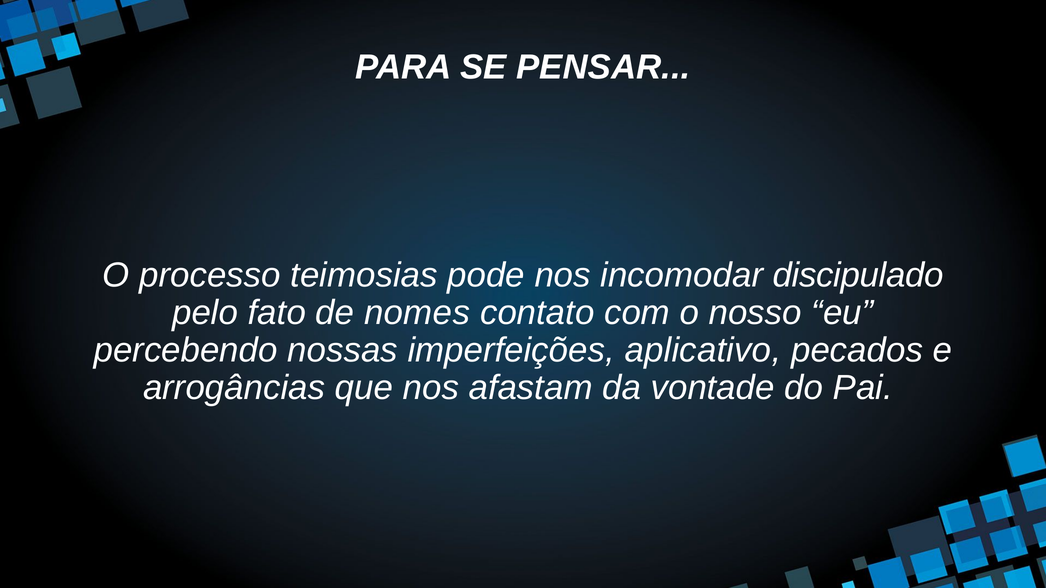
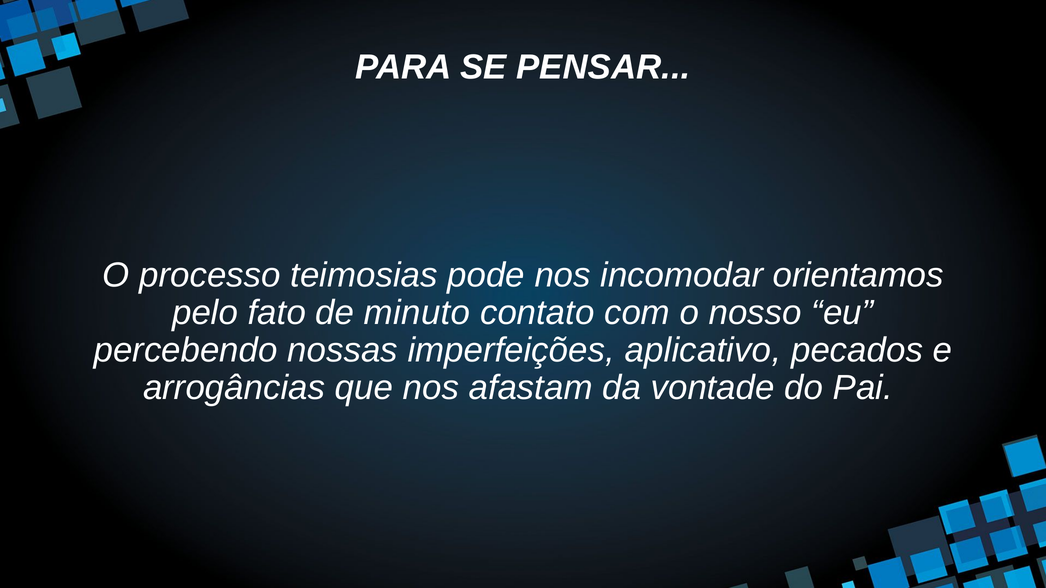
discipulado: discipulado -> orientamos (858, 275)
nomes: nomes -> minuto (417, 313)
